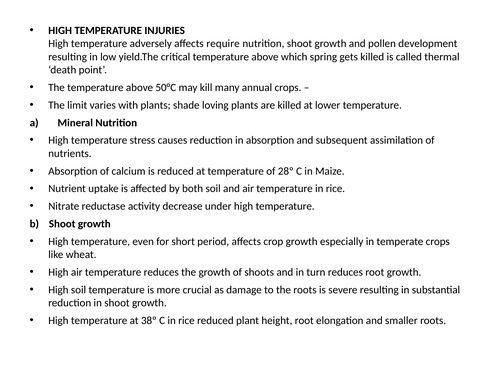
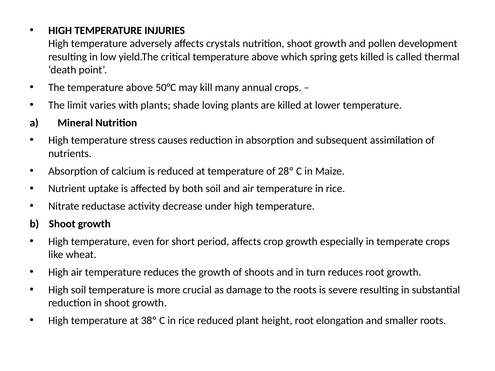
require: require -> crystals (223, 44)
